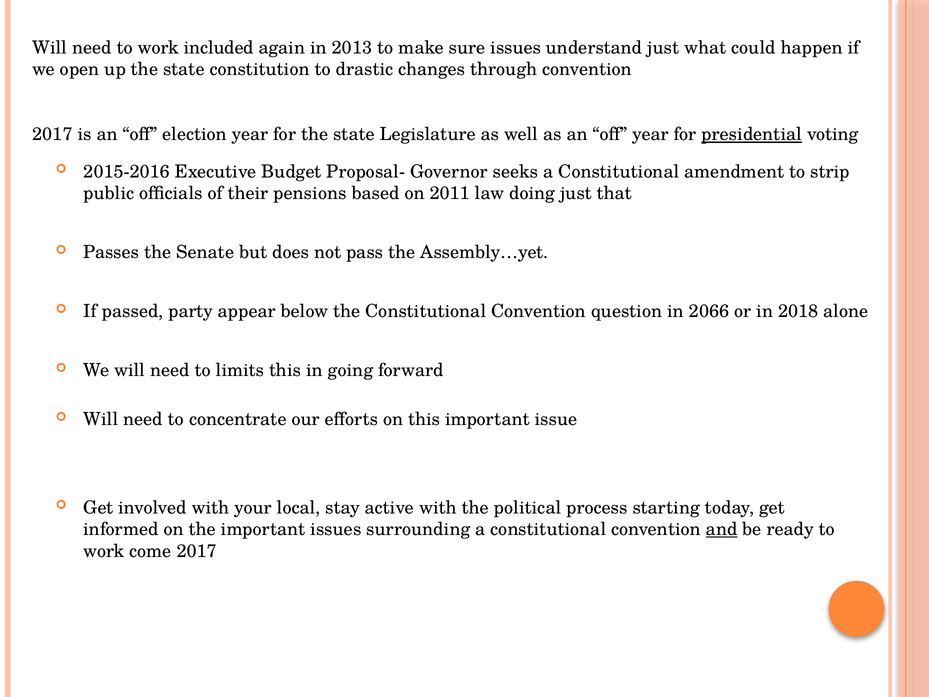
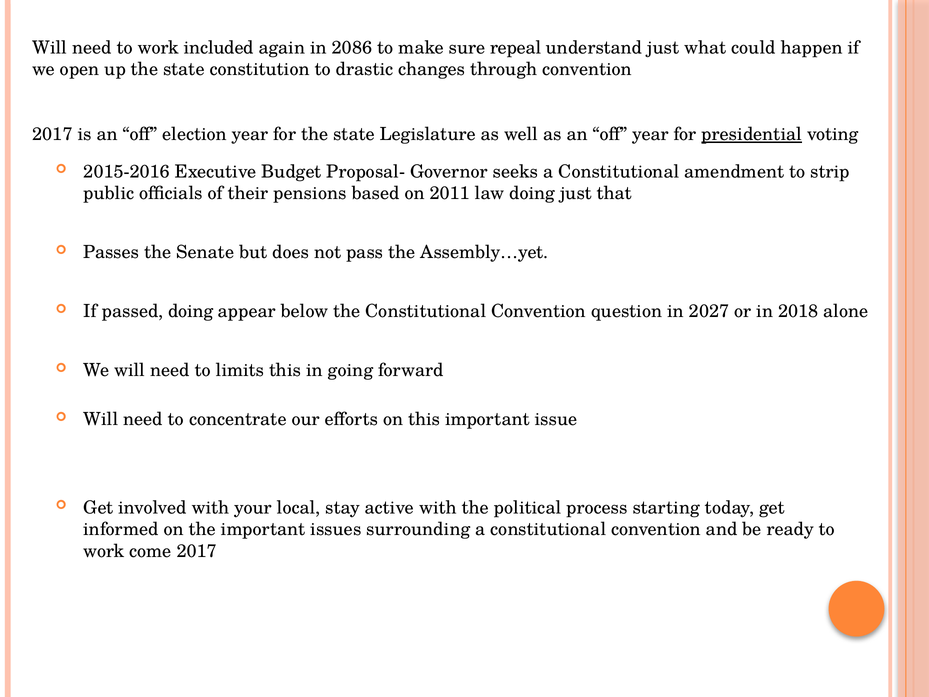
2013: 2013 -> 2086 (352, 48)
sure issues: issues -> repeal (516, 48)
passed party: party -> doing (191, 311)
2066: 2066 -> 2027 (709, 311)
and underline: present -> none (722, 529)
